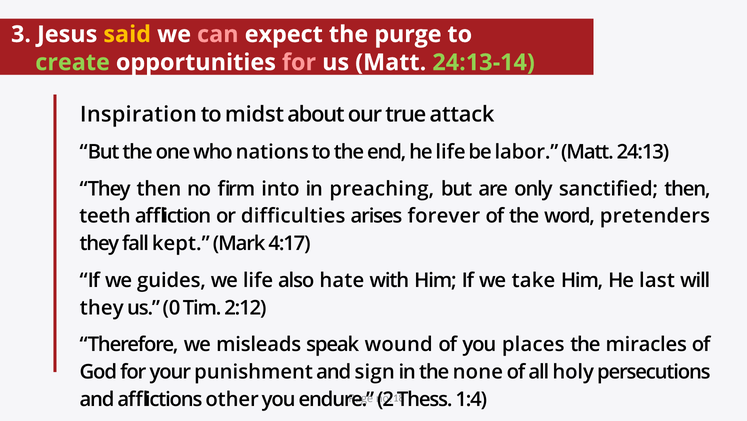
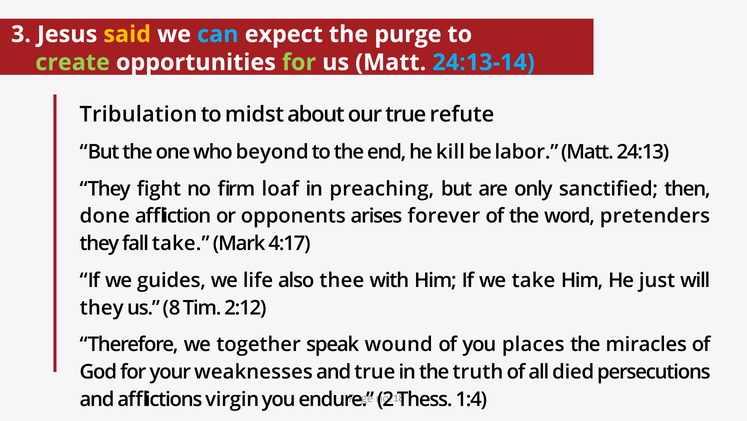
can colour: pink -> light blue (218, 34)
for colour: pink -> light green (299, 62)
24:13-14 colour: light green -> light blue (484, 62)
Inspiration: Inspiration -> Tribulation (138, 114)
attack: attack -> refute (462, 114)
nations: nations -> beyond (272, 152)
he life: life -> kill (450, 152)
They then: then -> fight (159, 189)
into: into -> loaf (280, 189)
teeth: teeth -> done (105, 216)
difficulties: difficulties -> opponents (293, 216)
fall kept: kept -> take (181, 244)
hate: hate -> thee (342, 281)
last: last -> just (657, 281)
0: 0 -> 8 (172, 308)
misleads: misleads -> together (259, 345)
punishment: punishment -> weaknesses (254, 372)
and sign: sign -> true (375, 372)
none: none -> truth (478, 372)
holy: holy -> died (573, 372)
other: other -> virgin (232, 400)
